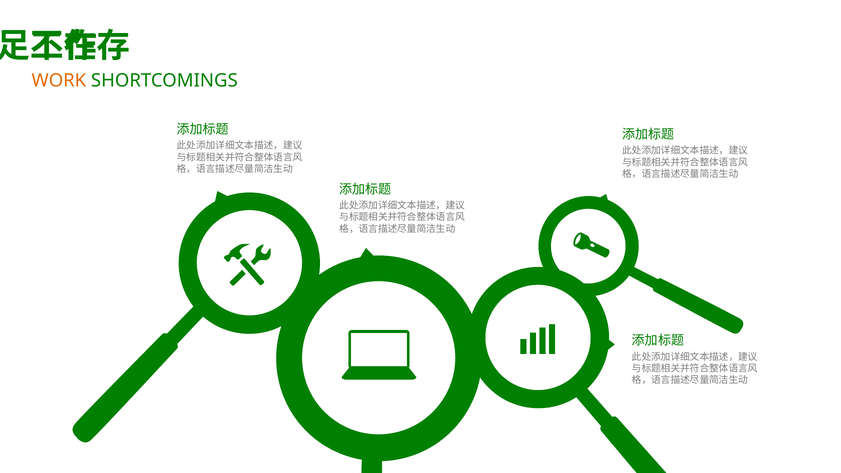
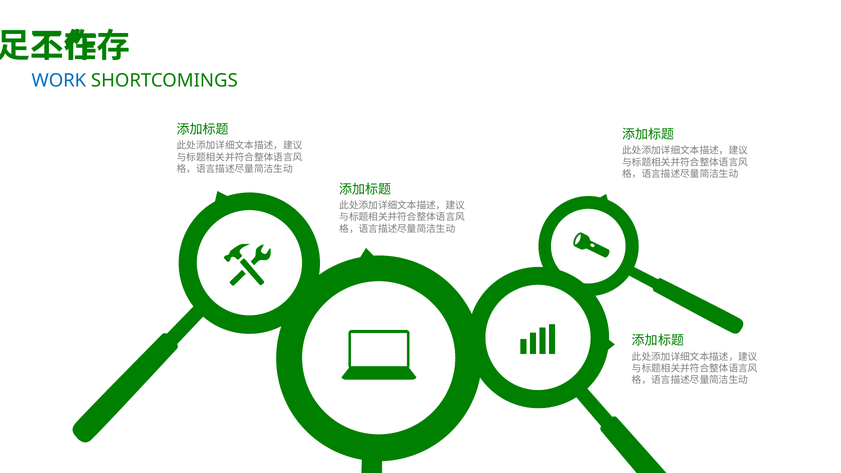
WORK colour: orange -> blue (59, 81)
